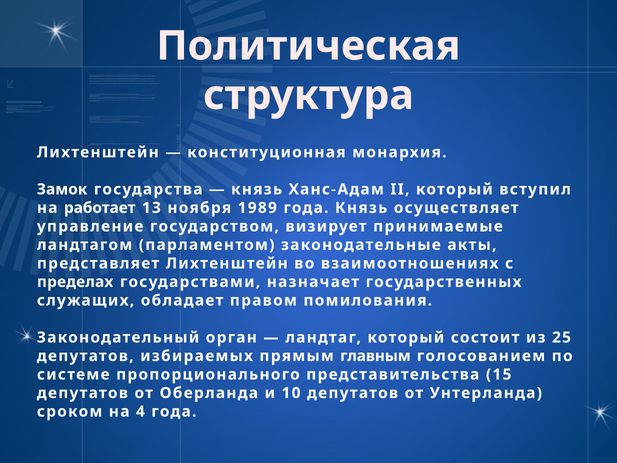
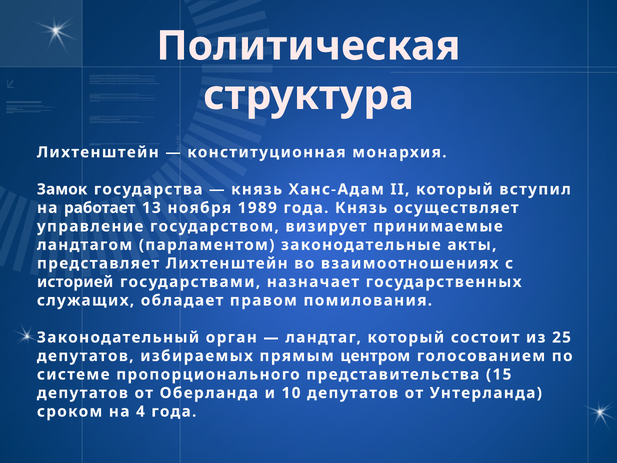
пределах: пределах -> историей (75, 282)
главным: главным -> центром (375, 356)
